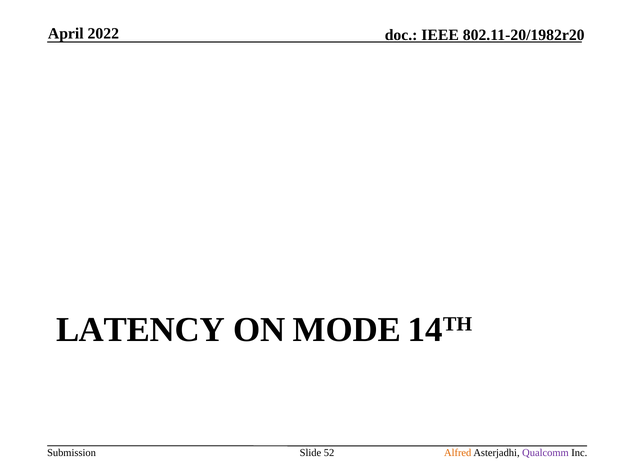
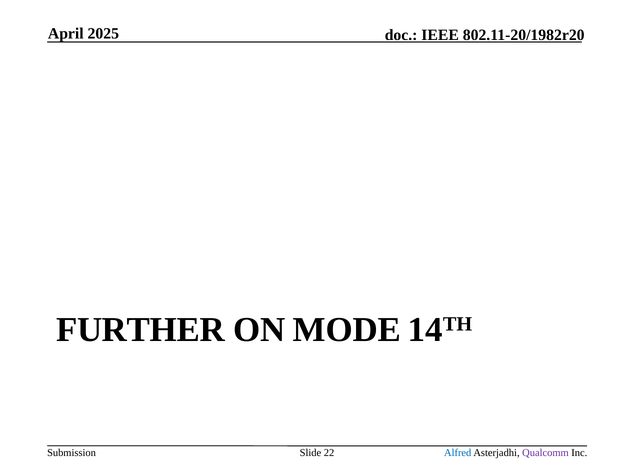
2022: 2022 -> 2025 (103, 33)
LATENCY: LATENCY -> FURTHER (140, 330)
52: 52 -> 22 (329, 452)
Alfred colour: orange -> blue (458, 452)
